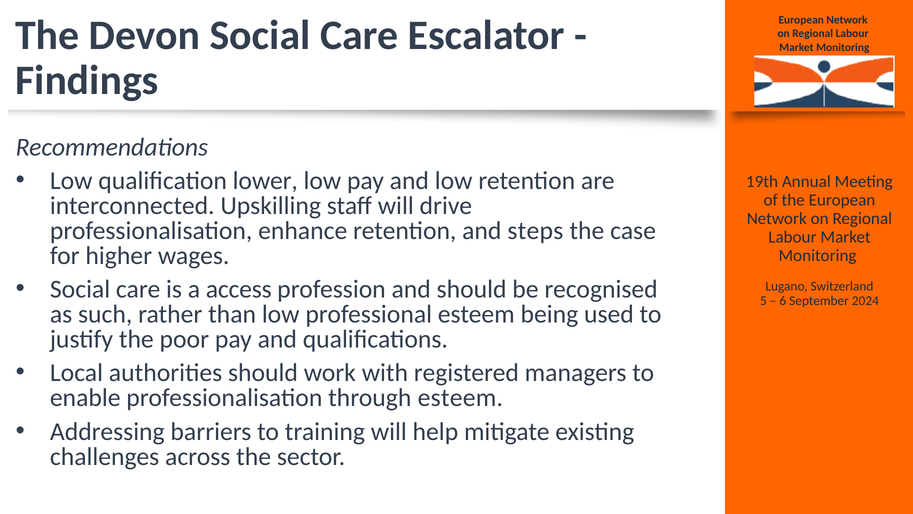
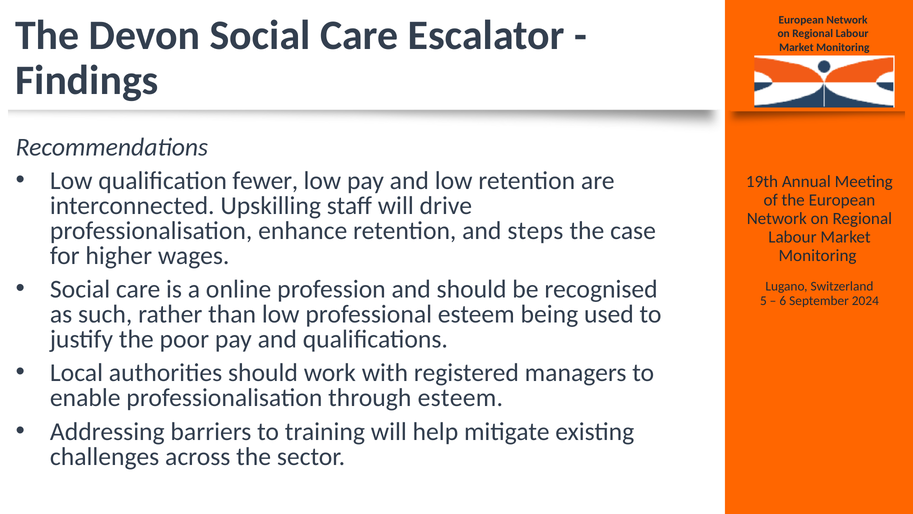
lower: lower -> fewer (265, 181)
access: access -> online (239, 289)
